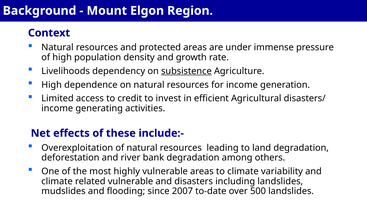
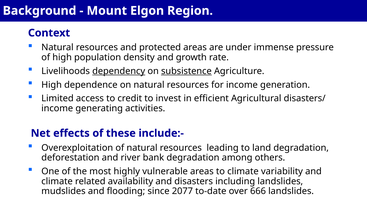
dependency underline: none -> present (119, 71)
related vulnerable: vulnerable -> availability (130, 182)
2007: 2007 -> 2077 (182, 192)
500: 500 -> 666 (258, 192)
